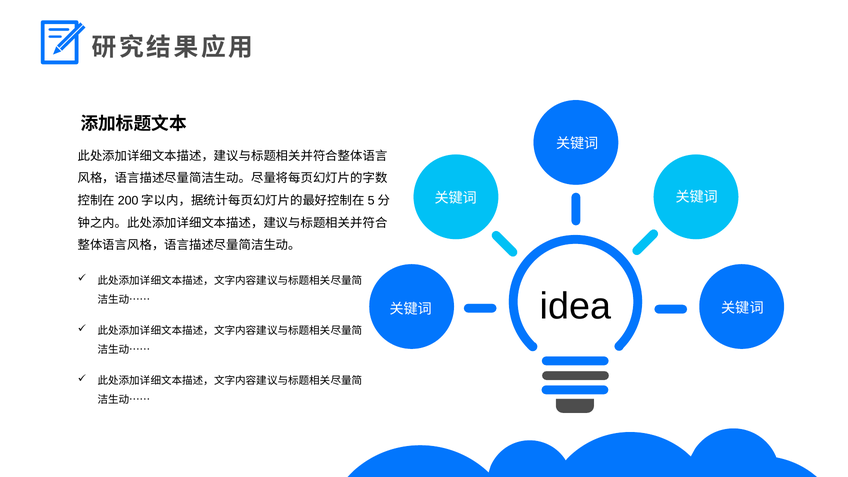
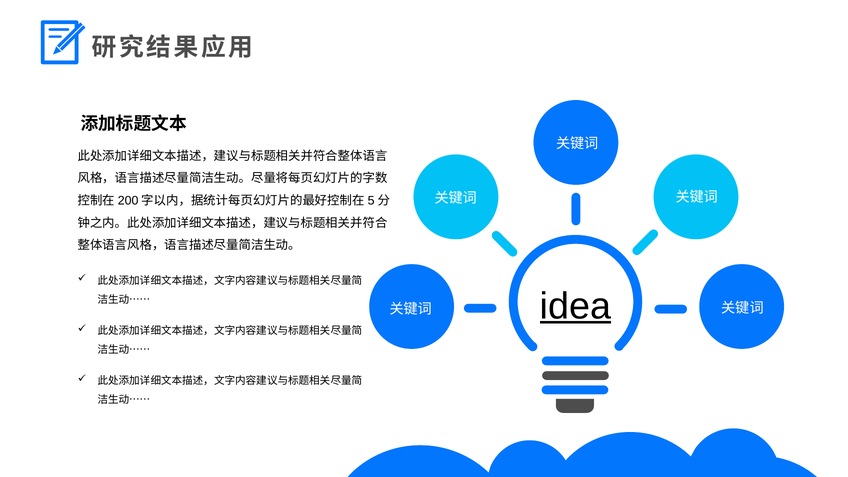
idea underline: none -> present (576, 306)
